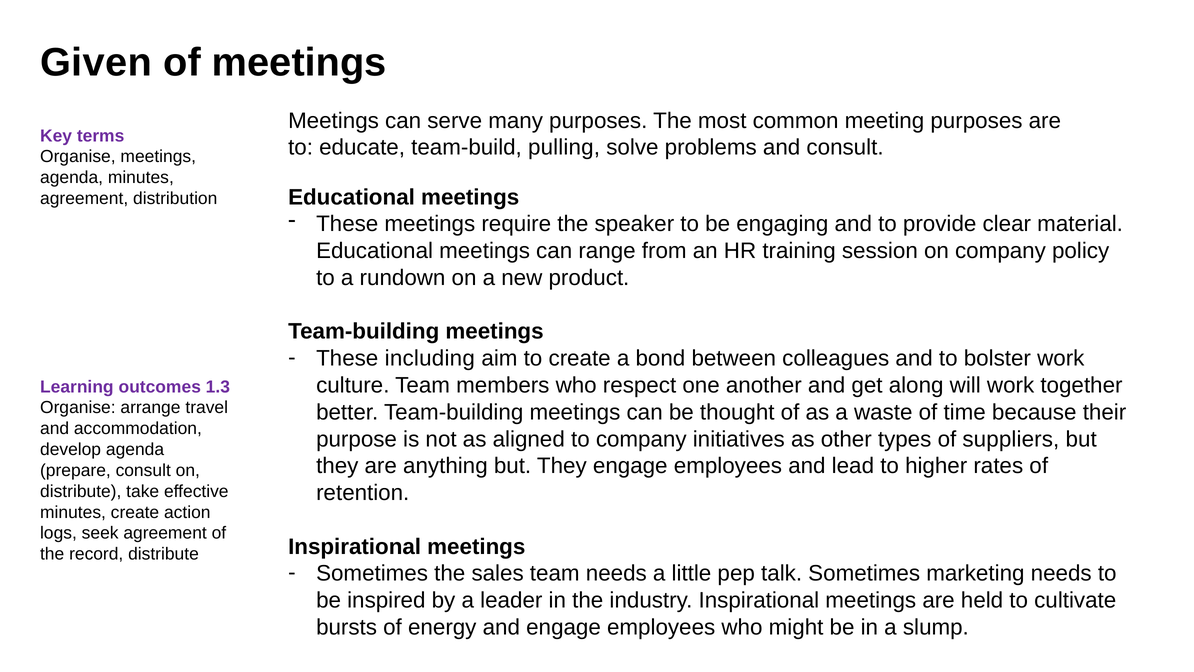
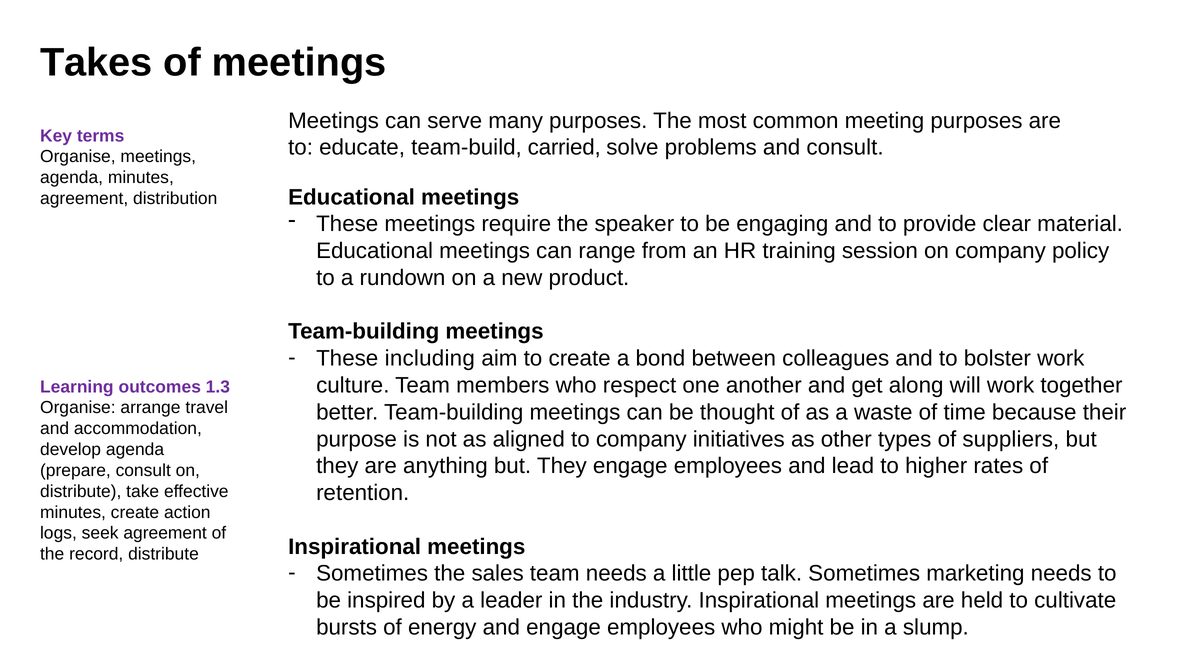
Given: Given -> Takes (96, 62)
pulling: pulling -> carried (564, 147)
